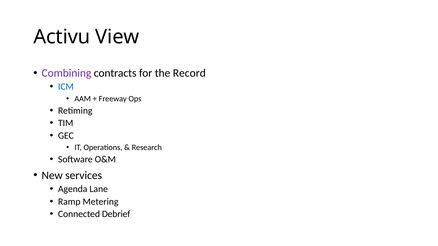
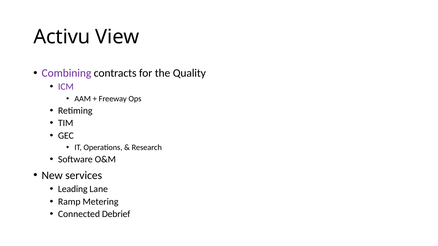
Record: Record -> Quality (189, 73)
ICM colour: blue -> purple (66, 87)
Agenda: Agenda -> Leading (73, 189)
